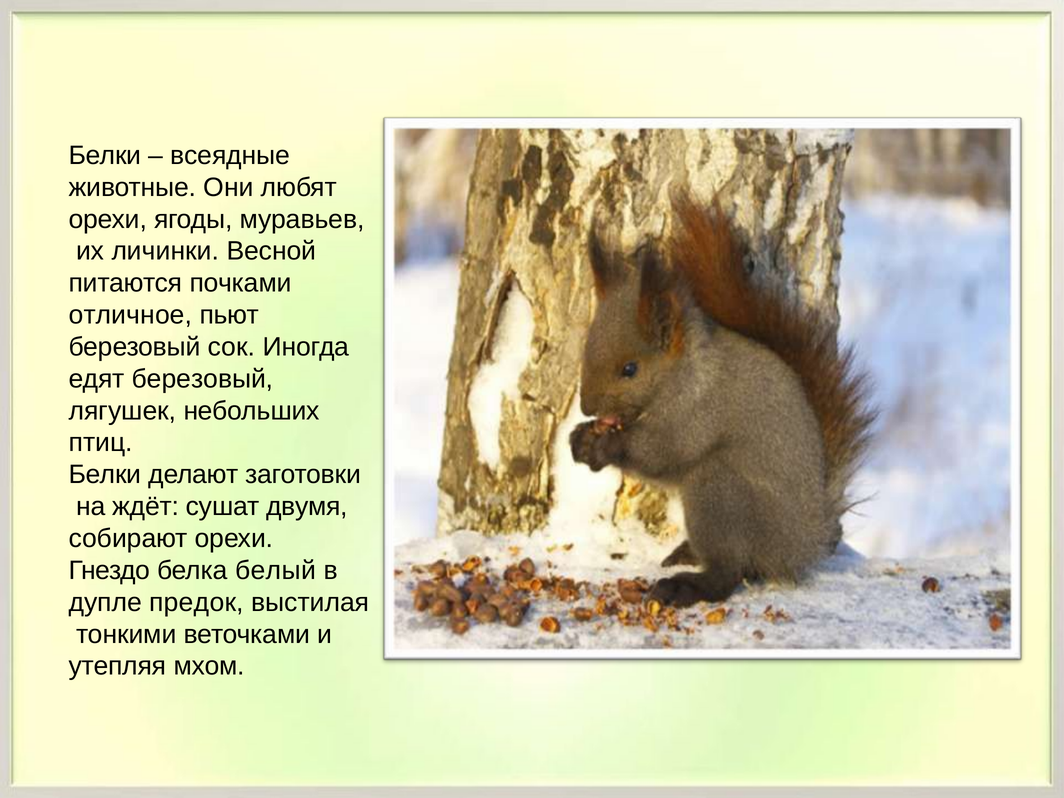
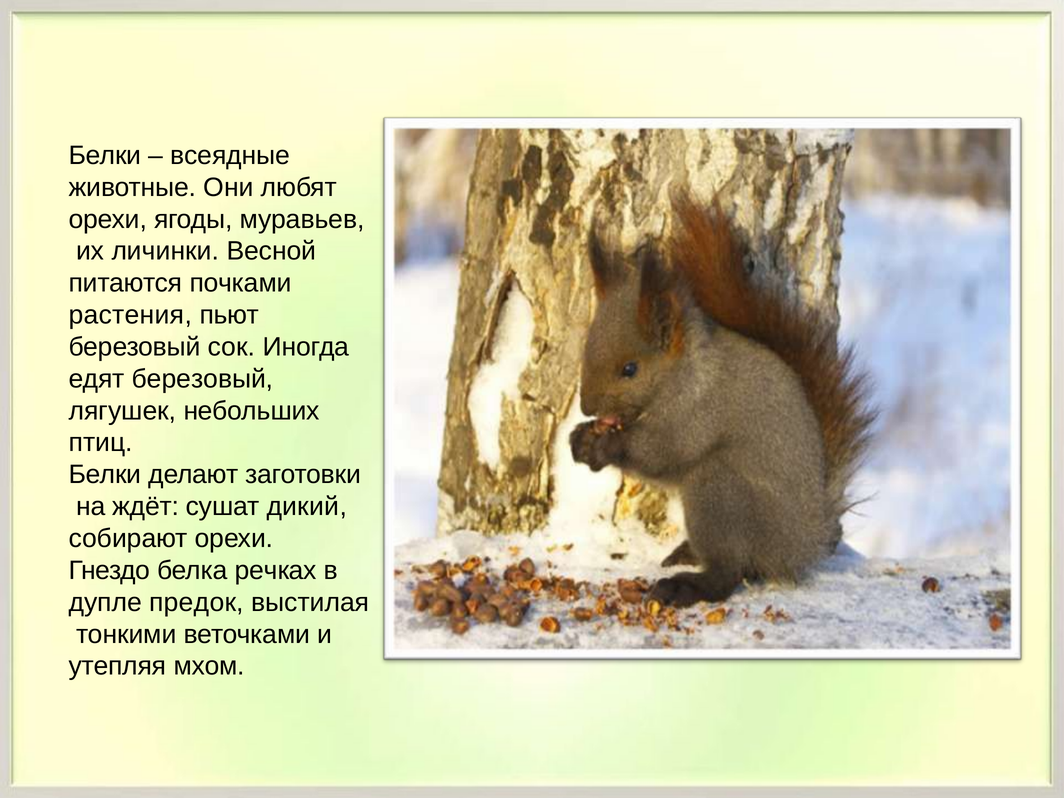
отличное: отличное -> растения (130, 315)
двумя: двумя -> дикий (307, 507)
белый: белый -> речках (276, 570)
